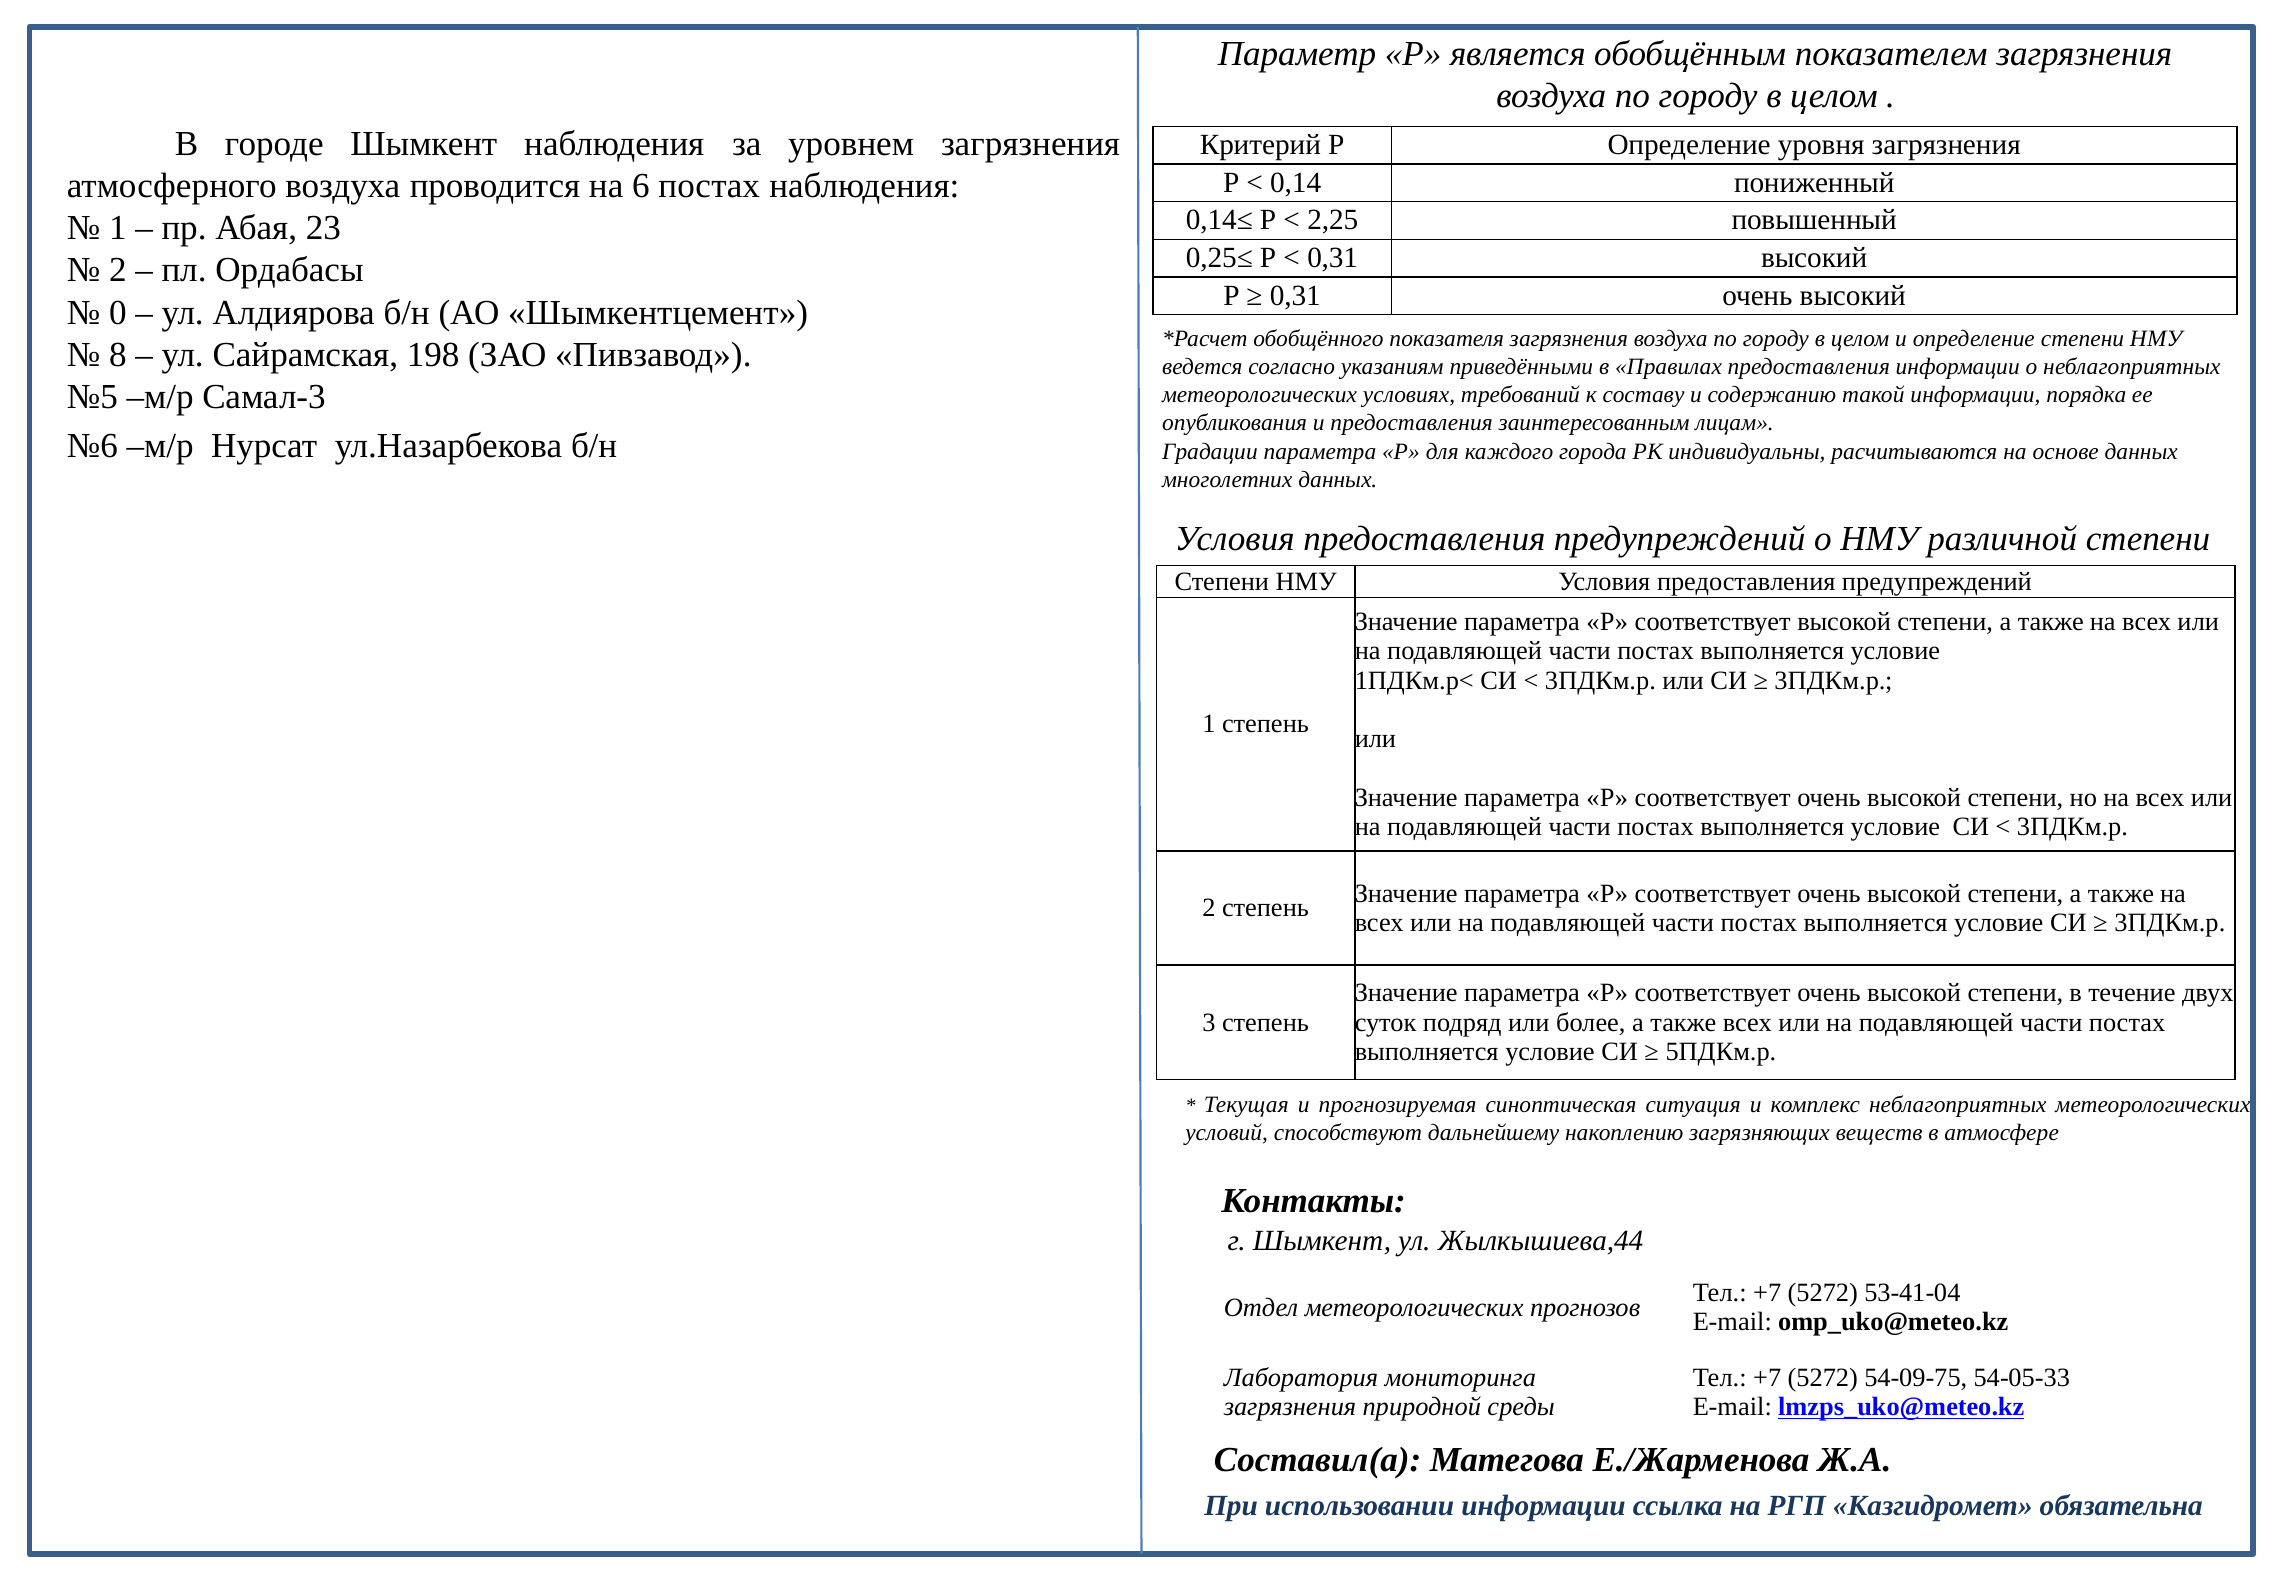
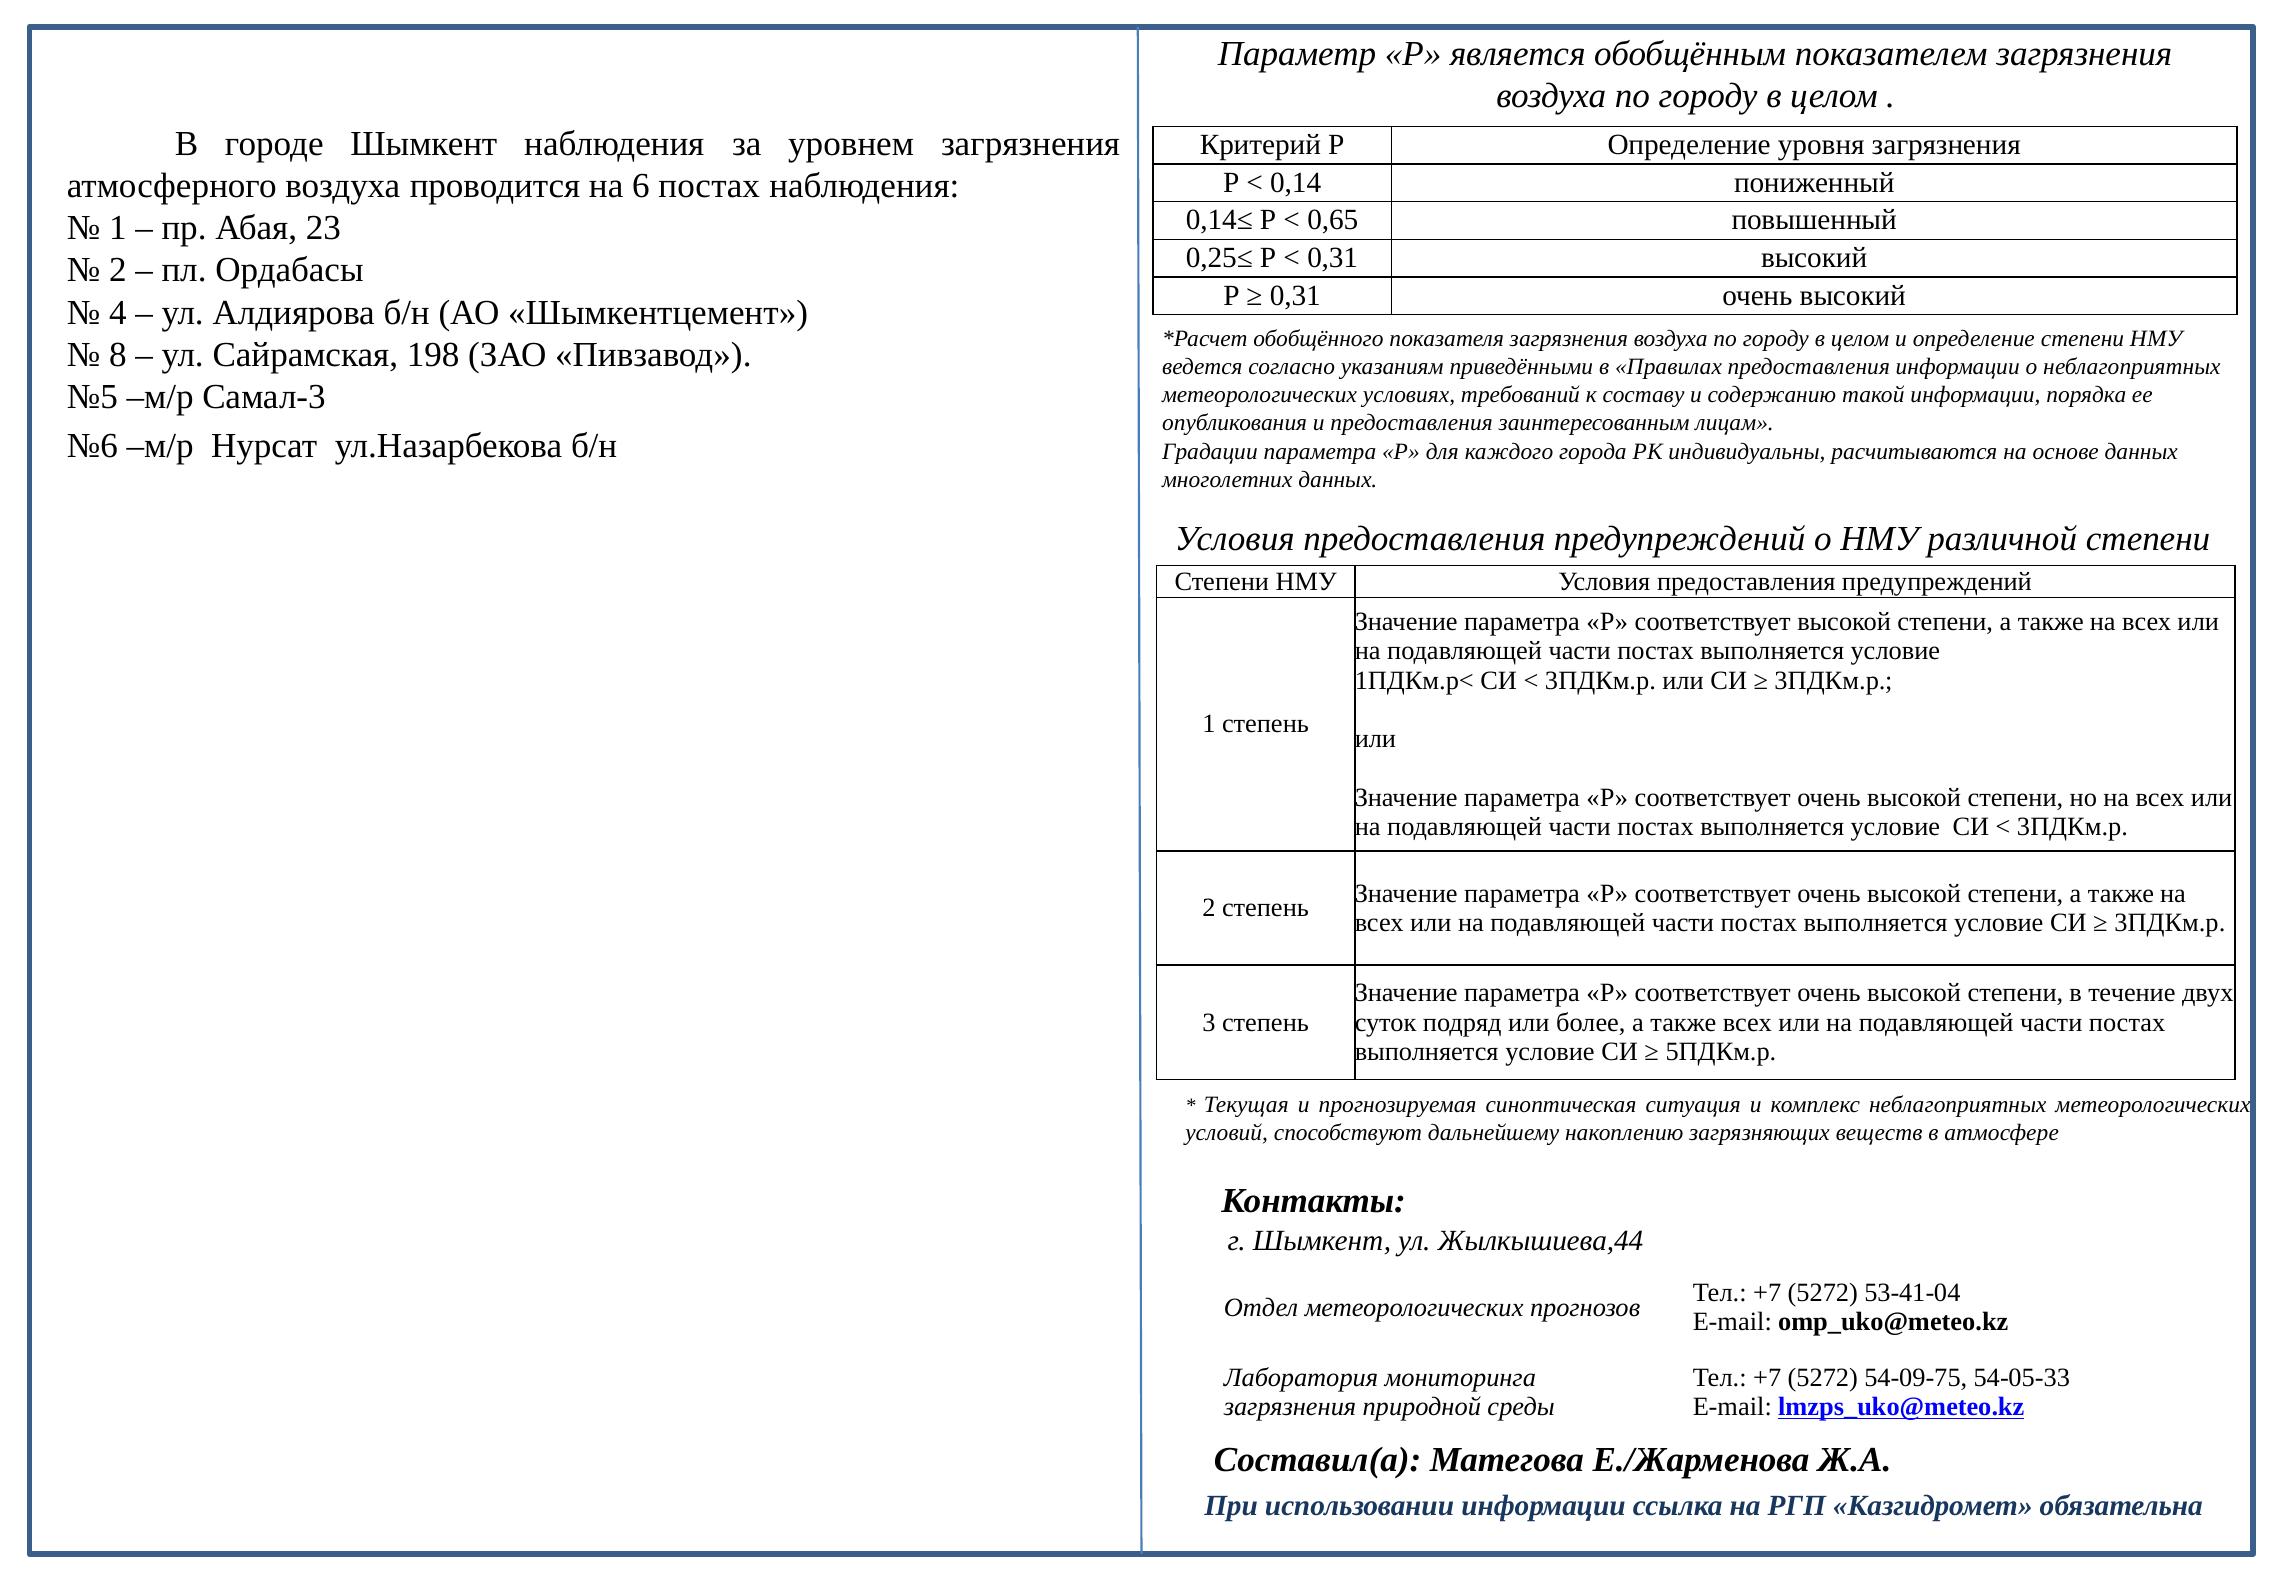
2,25: 2,25 -> 0,65 (1333, 220)
0: 0 -> 4 (118, 312)
